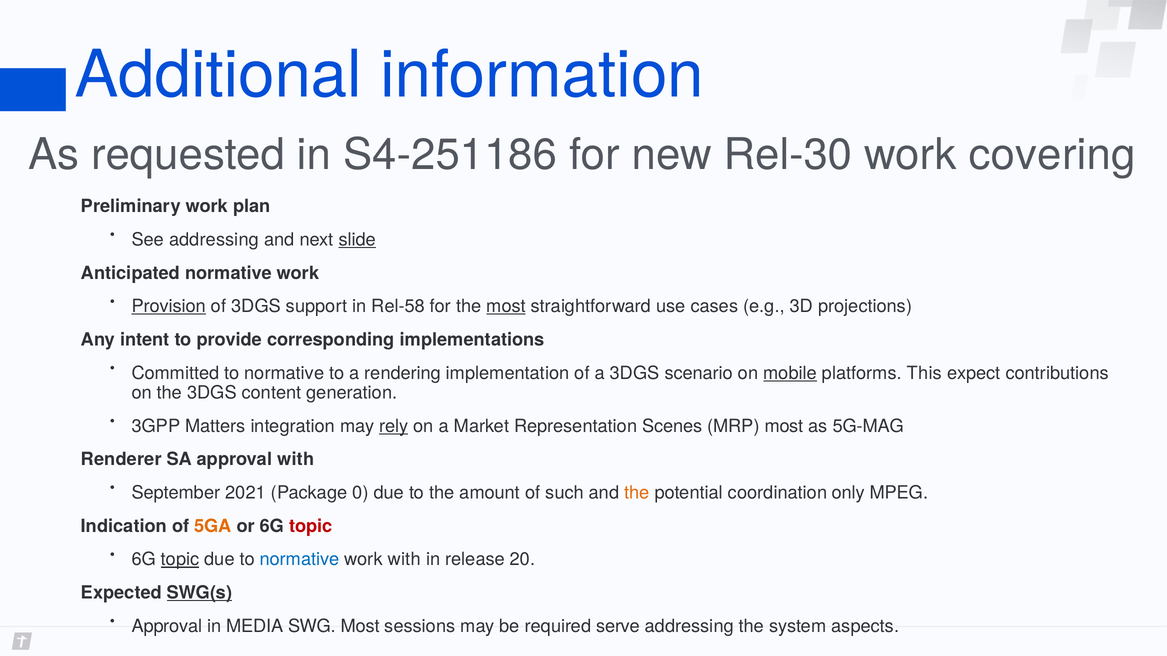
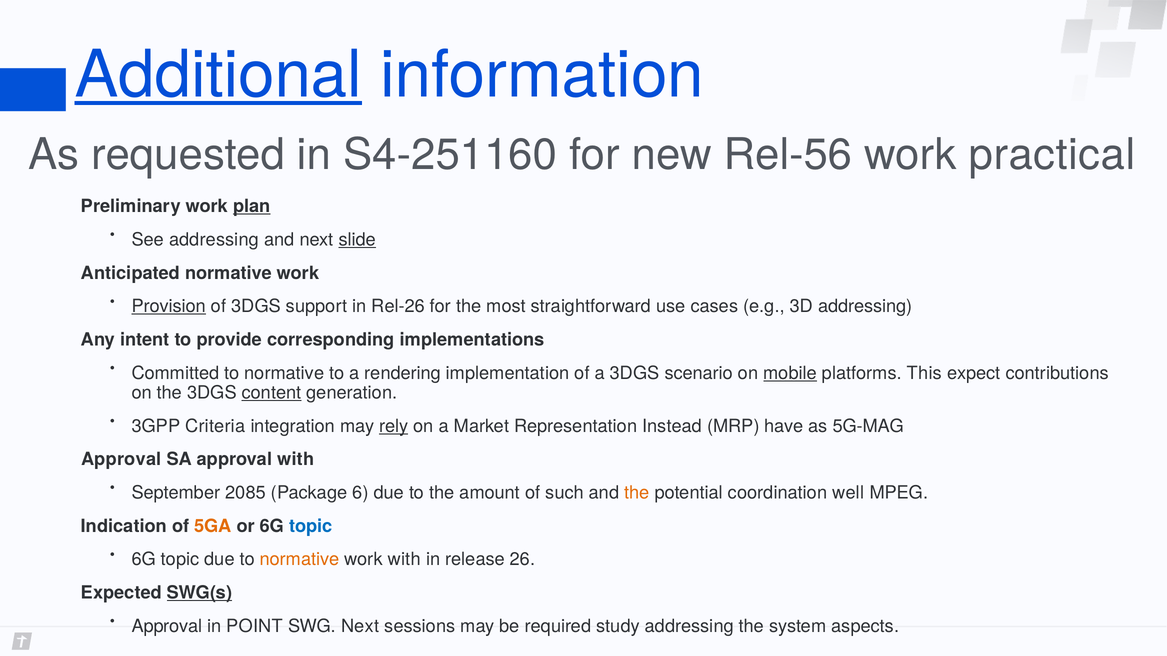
Additional underline: none -> present (218, 75)
S4-251186: S4-251186 -> S4-251160 (450, 155)
Rel-30: Rel-30 -> Rel-56 (788, 155)
covering: covering -> practical (1052, 155)
plan underline: none -> present (252, 206)
Rel-58: Rel-58 -> Rel-26 (398, 307)
most underline: present -> none (506, 307)
3D projections: projections -> addressing (865, 307)
content underline: none -> present (272, 393)
Matters: Matters -> Criteria (215, 426)
Scenes: Scenes -> Instead (672, 426)
MRP most: most -> have (784, 426)
Renderer: Renderer -> Approval (121, 460)
2021: 2021 -> 2085 (246, 493)
0: 0 -> 6 (361, 493)
only: only -> well (848, 493)
topic colour: red -> blue (311, 526)
topic underline: present -> none (180, 560)
normative colour: blue -> orange (300, 560)
20: 20 -> 26 (523, 560)
MEDIA: MEDIA -> POINT (255, 626)
SWG Most: Most -> Next (360, 626)
serve: serve -> study (618, 626)
